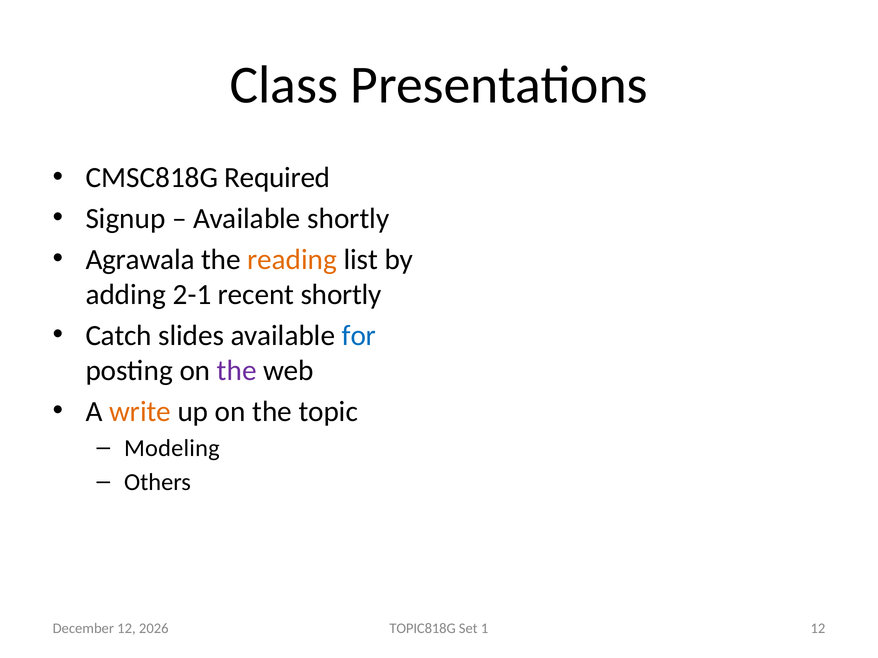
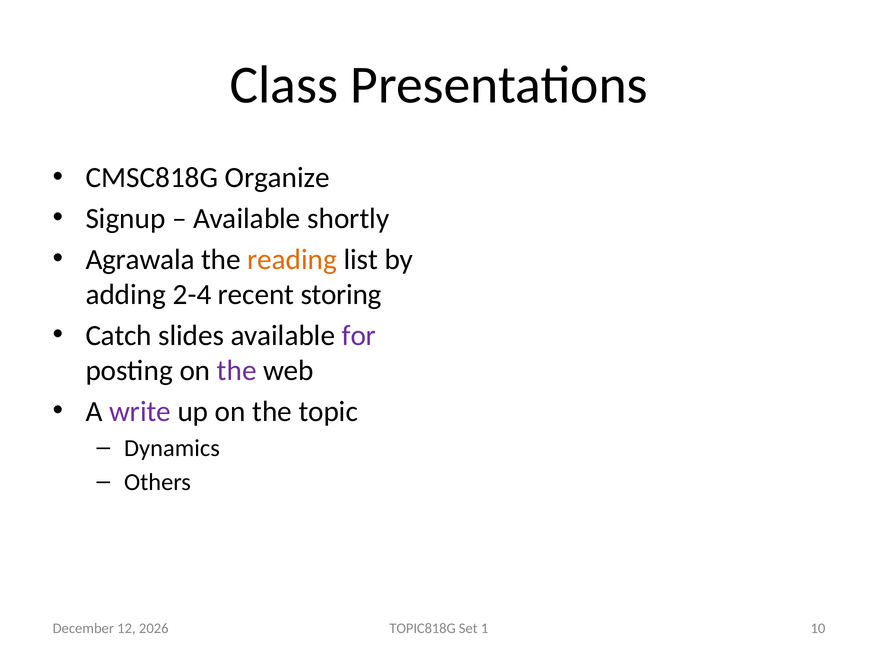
Required: Required -> Organize (277, 178)
2-1: 2-1 -> 2-4 (192, 295)
recent shortly: shortly -> storing (341, 295)
for colour: blue -> purple (359, 336)
write colour: orange -> purple (140, 412)
Modeling: Modeling -> Dynamics (172, 449)
1 12: 12 -> 10 (818, 629)
